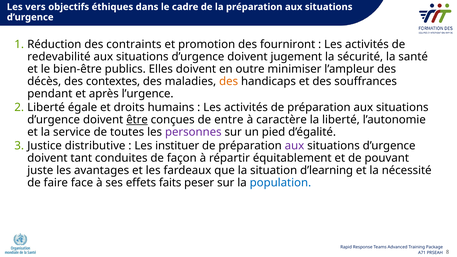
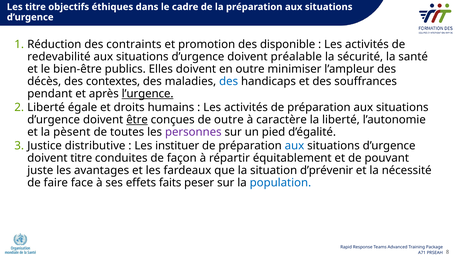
Les vers: vers -> titre (35, 7)
fourniront: fourniront -> disponible (288, 44)
jugement: jugement -> préalable (296, 57)
des colour: orange -> blue (229, 81)
l’urgence underline: none -> present (148, 94)
de entre: entre -> outre (229, 120)
service: service -> pèsent (72, 132)
aux colour: purple -> blue (294, 146)
doivent tant: tant -> titre (81, 158)
d’learning: d’learning -> d’prévenir (327, 171)
